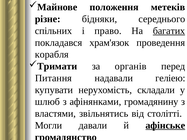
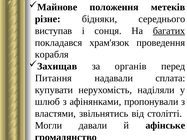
спільних: спільних -> виступав (53, 31)
право: право -> сонця (108, 31)
Тримати: Тримати -> Захищав (57, 66)
геліею: геліею -> сплата (170, 78)
складали: складали -> наділяли (156, 90)
громадянину: громадянину -> пропонували (151, 102)
афінське underline: present -> none (165, 126)
